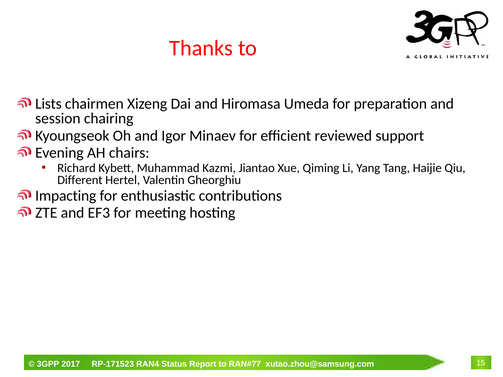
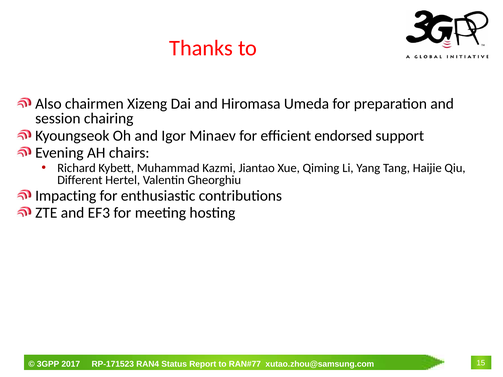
Lists: Lists -> Also (48, 104)
reviewed: reviewed -> endorsed (343, 136)
